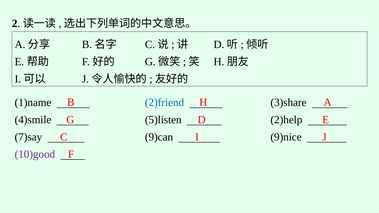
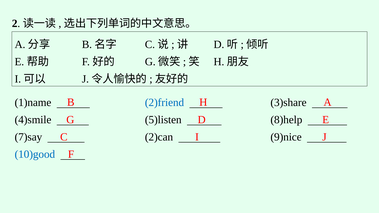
2)help: 2)help -> 8)help (286, 120)
9)can: 9)can -> 2)can (159, 137)
10)good colour: purple -> blue (35, 154)
